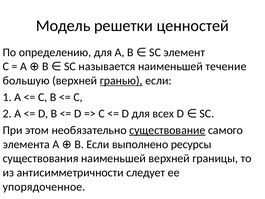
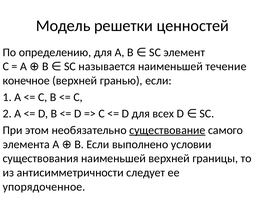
большую: большую -> конечное (26, 81)
гранью underline: present -> none (121, 81)
ресурсы: ресурсы -> условии (191, 144)
